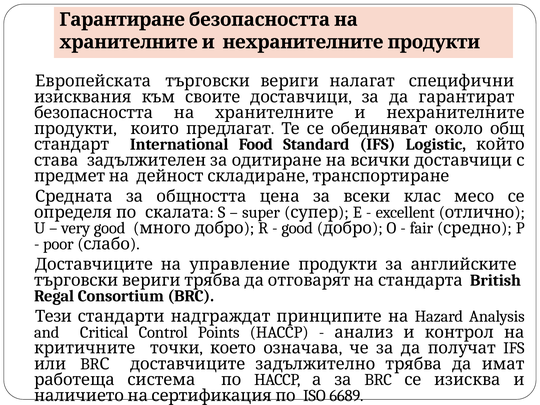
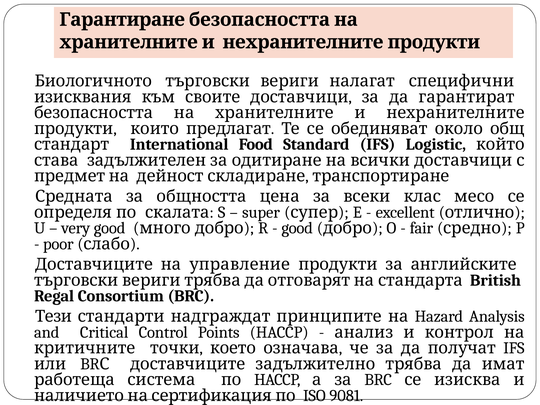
Европейската: Европейската -> Биологичното (93, 81)
6689: 6689 -> 9081 (346, 396)
